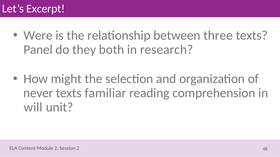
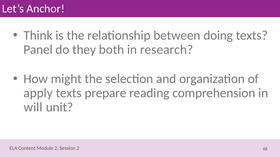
Excerpt: Excerpt -> Anchor (46, 9)
Were: Were -> Think (38, 35)
three: three -> doing (218, 35)
never: never -> apply (38, 93)
familiar: familiar -> prepare (106, 93)
